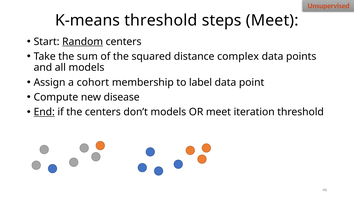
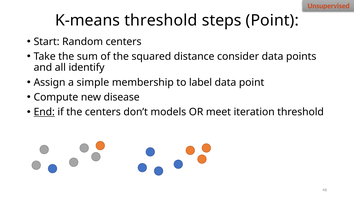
steps Meet: Meet -> Point (272, 20)
Random underline: present -> none (83, 42)
complex: complex -> consider (238, 56)
all models: models -> identify (87, 68)
cohort: cohort -> simple (93, 82)
